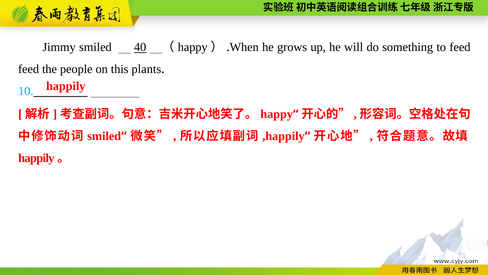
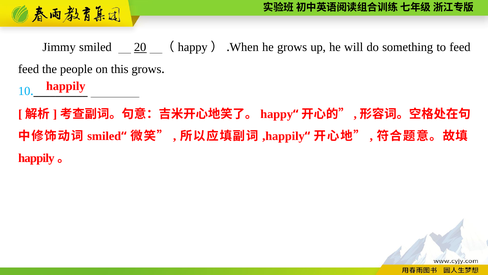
40: 40 -> 20 (140, 47)
this plants: plants -> grows (146, 69)
